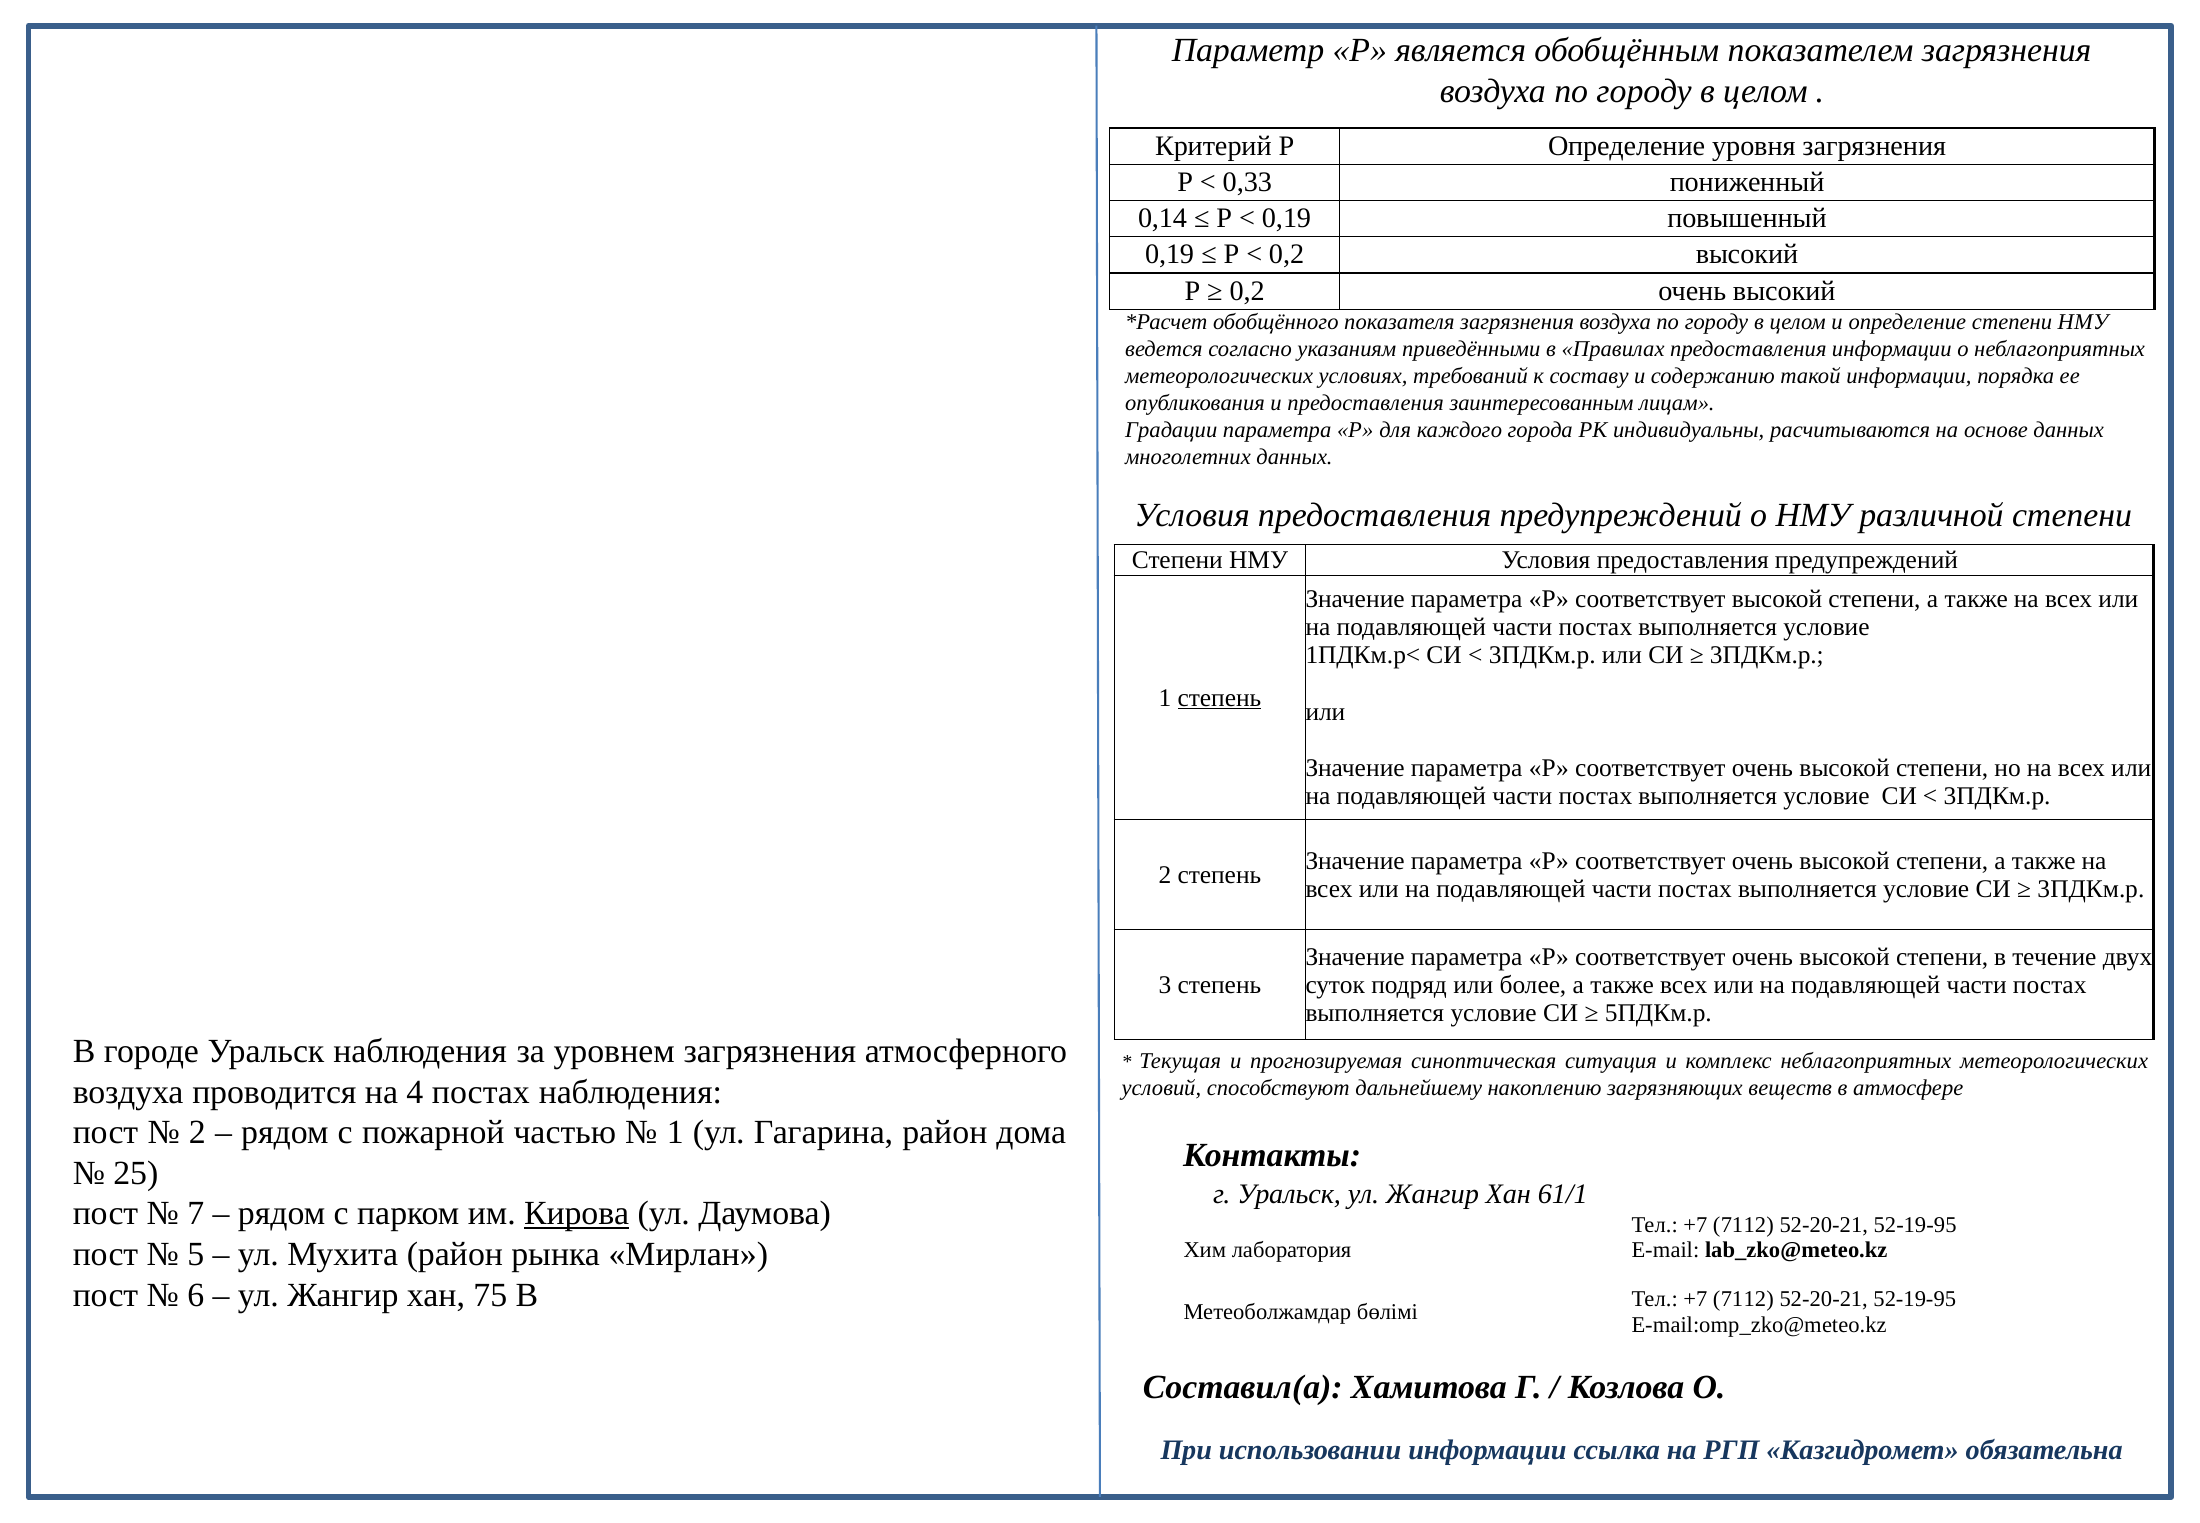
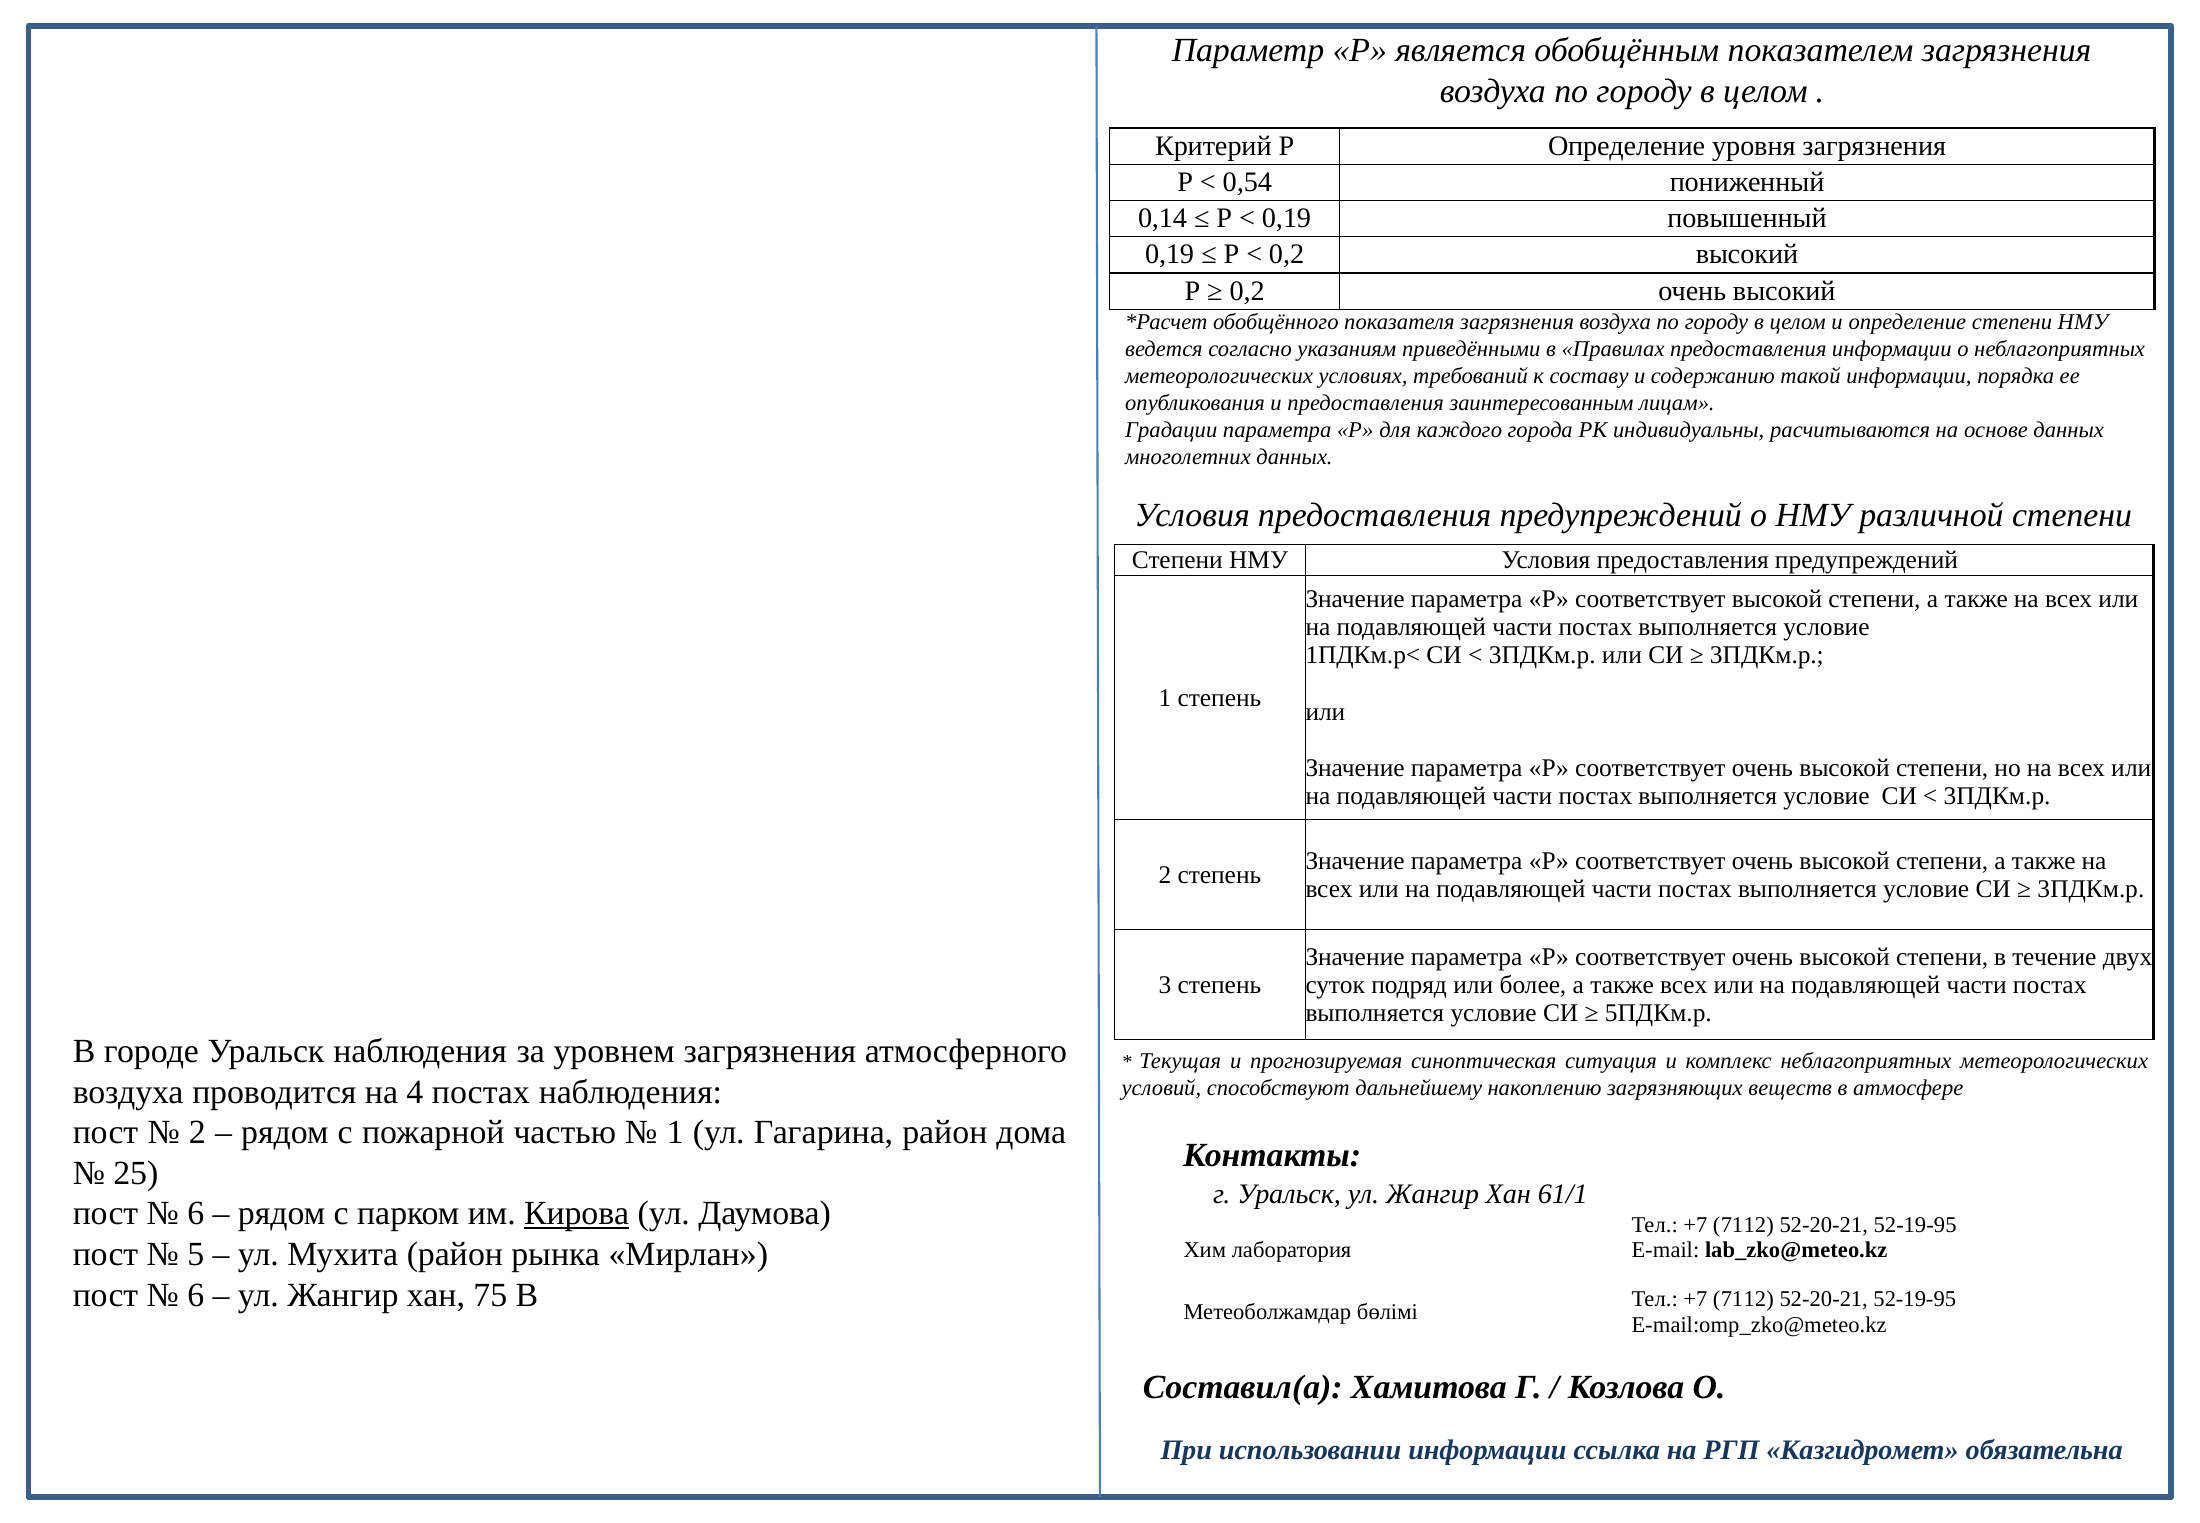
0,33: 0,33 -> 0,54 (1247, 182)
степень underline: present -> none (1219, 698)
7: 7 -> 6 (196, 1214)
